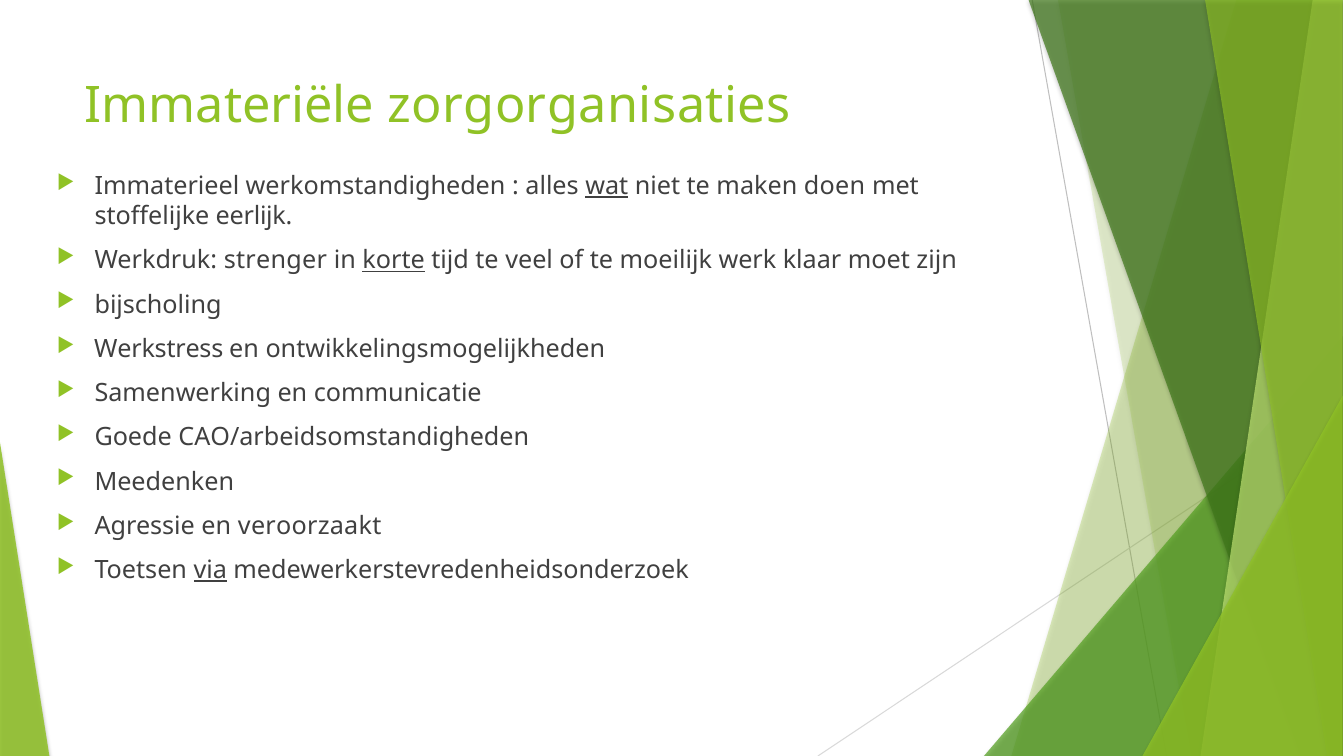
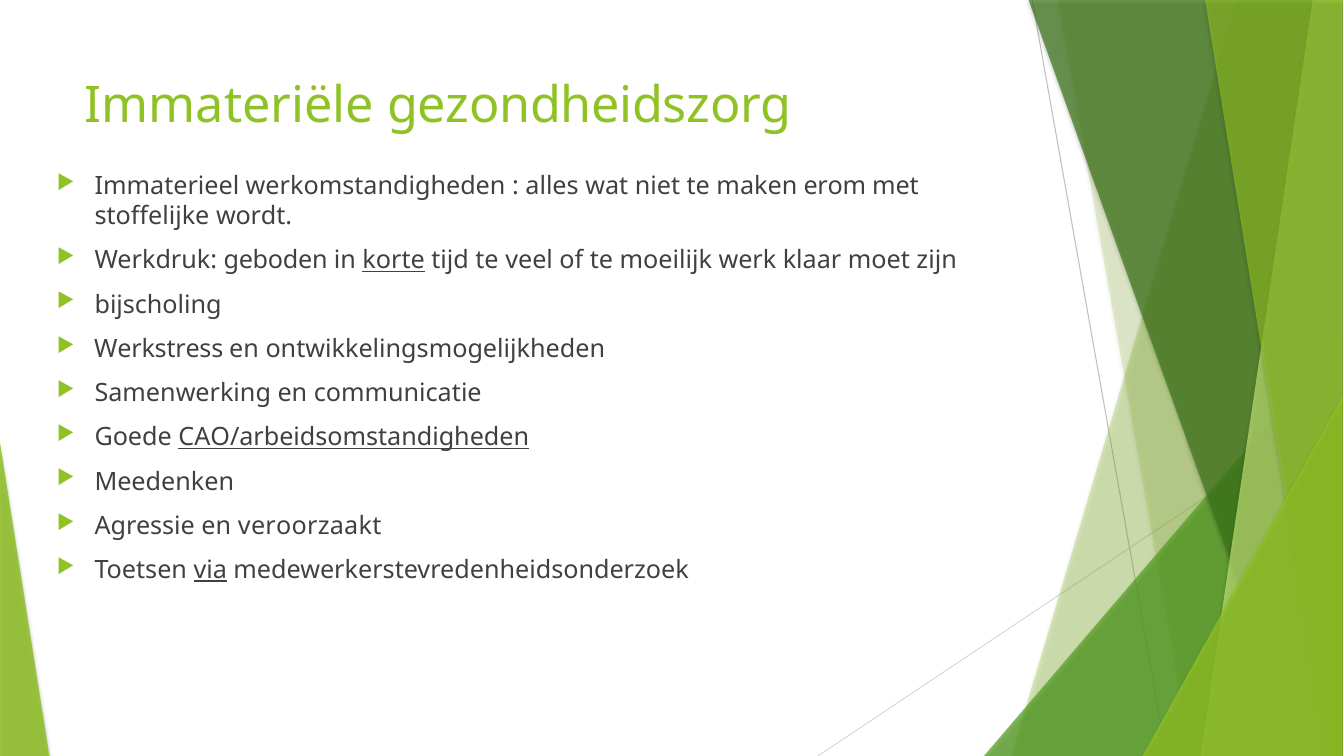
zorgorganisaties: zorgorganisaties -> gezondheidszorg (589, 106)
wat underline: present -> none (607, 186)
doen: doen -> erom (835, 186)
eerlijk: eerlijk -> wordt (254, 216)
strenger: strenger -> geboden (276, 260)
CAO/arbeidsomstandigheden underline: none -> present (354, 437)
